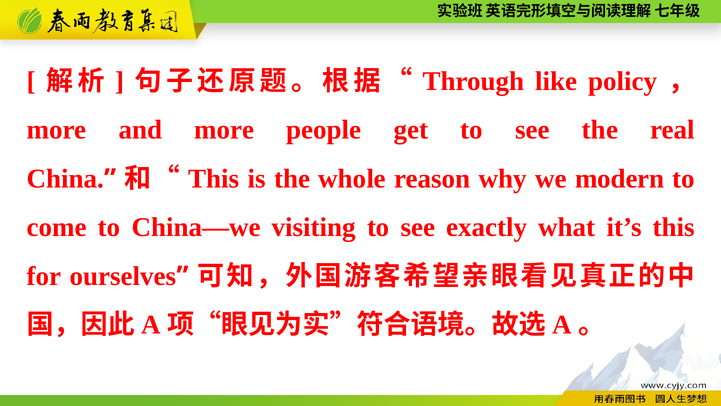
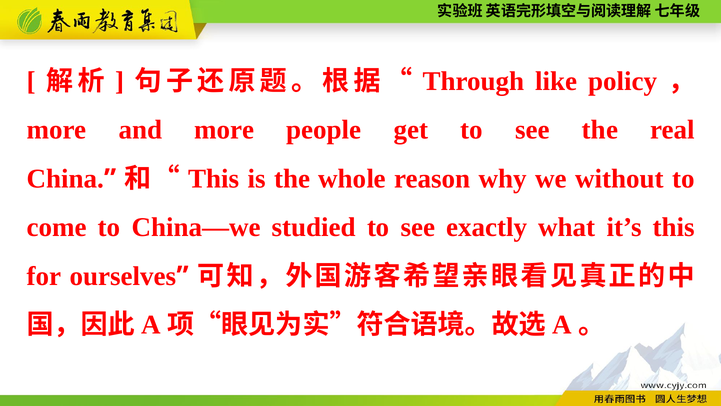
modern: modern -> without (620, 179)
visiting: visiting -> studied (314, 227)
